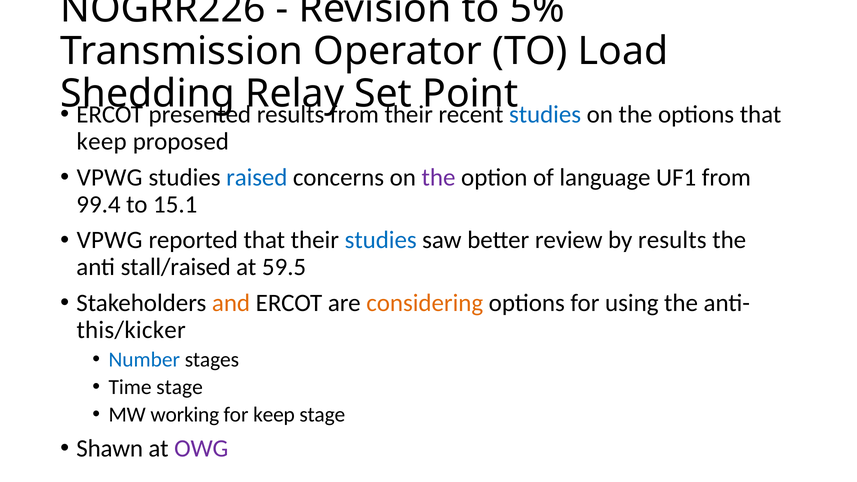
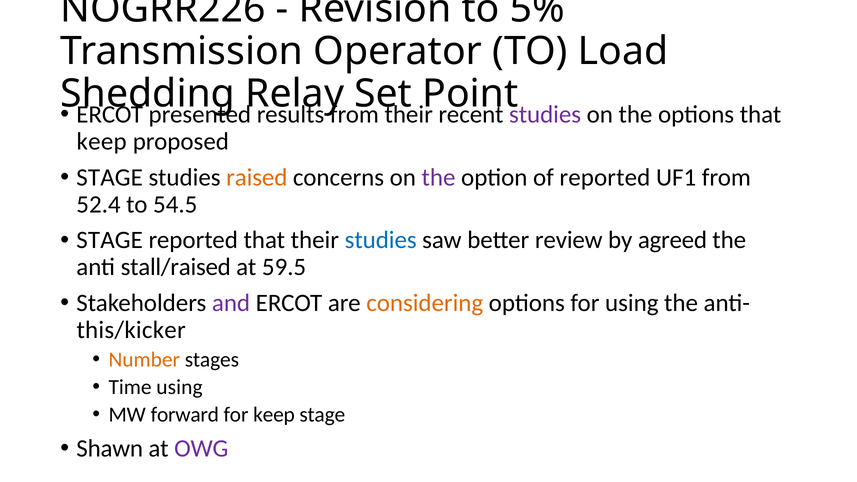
studies colour: blue -> purple (545, 115)
VPWG: VPWG -> STAGE (110, 177)
raised colour: blue -> orange (257, 177)
of language: language -> reported (605, 177)
99.4: 99.4 -> 52.4 (98, 204)
15.1: 15.1 -> 54.5 (175, 204)
VPWG: VPWG -> STAGE (110, 240)
by results: results -> agreed (672, 240)
and colour: orange -> purple (231, 303)
Number colour: blue -> orange (144, 360)
Time stage: stage -> using (180, 387)
working: working -> forward (185, 415)
